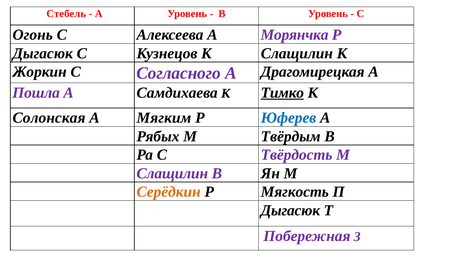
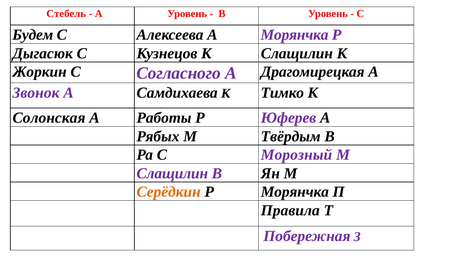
Огонь: Огонь -> Будем (33, 35)
Пошла: Пошла -> Звонок (36, 93)
Тимко underline: present -> none (282, 93)
Мягким: Мягким -> Работы (164, 118)
Юферев colour: blue -> purple (288, 118)
Твёрдость: Твёрдость -> Морозный (296, 155)
Р Мягкость: Мягкость -> Морянчка (295, 192)
Дыгасюк: Дыгасюк -> Правила (290, 211)
